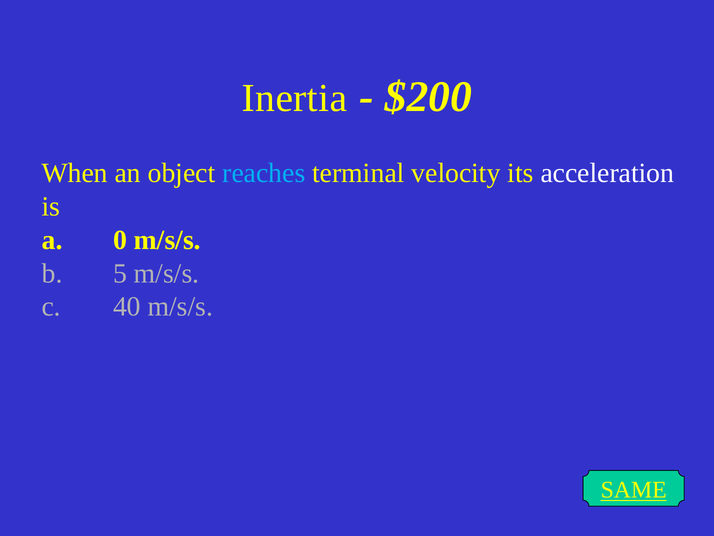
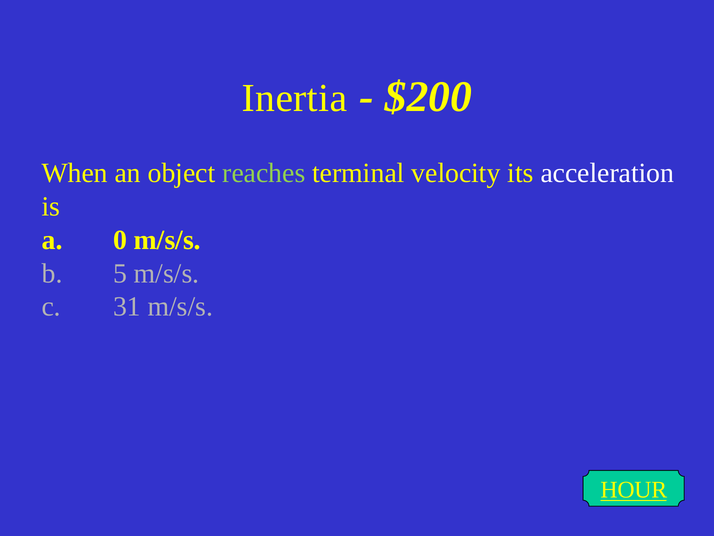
reaches colour: light blue -> light green (264, 173)
40: 40 -> 31 (127, 306)
SAME: SAME -> HOUR (634, 489)
